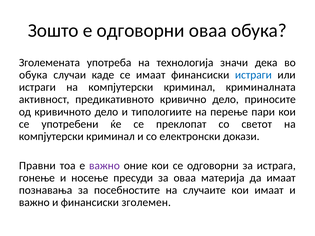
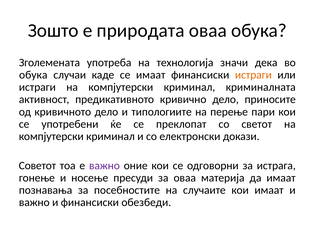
е одговорни: одговорни -> природата (141, 30)
истраги colour: blue -> orange (253, 75)
Правни: Правни -> Советот (37, 166)
зголемен: зголемен -> обезбеди (146, 203)
